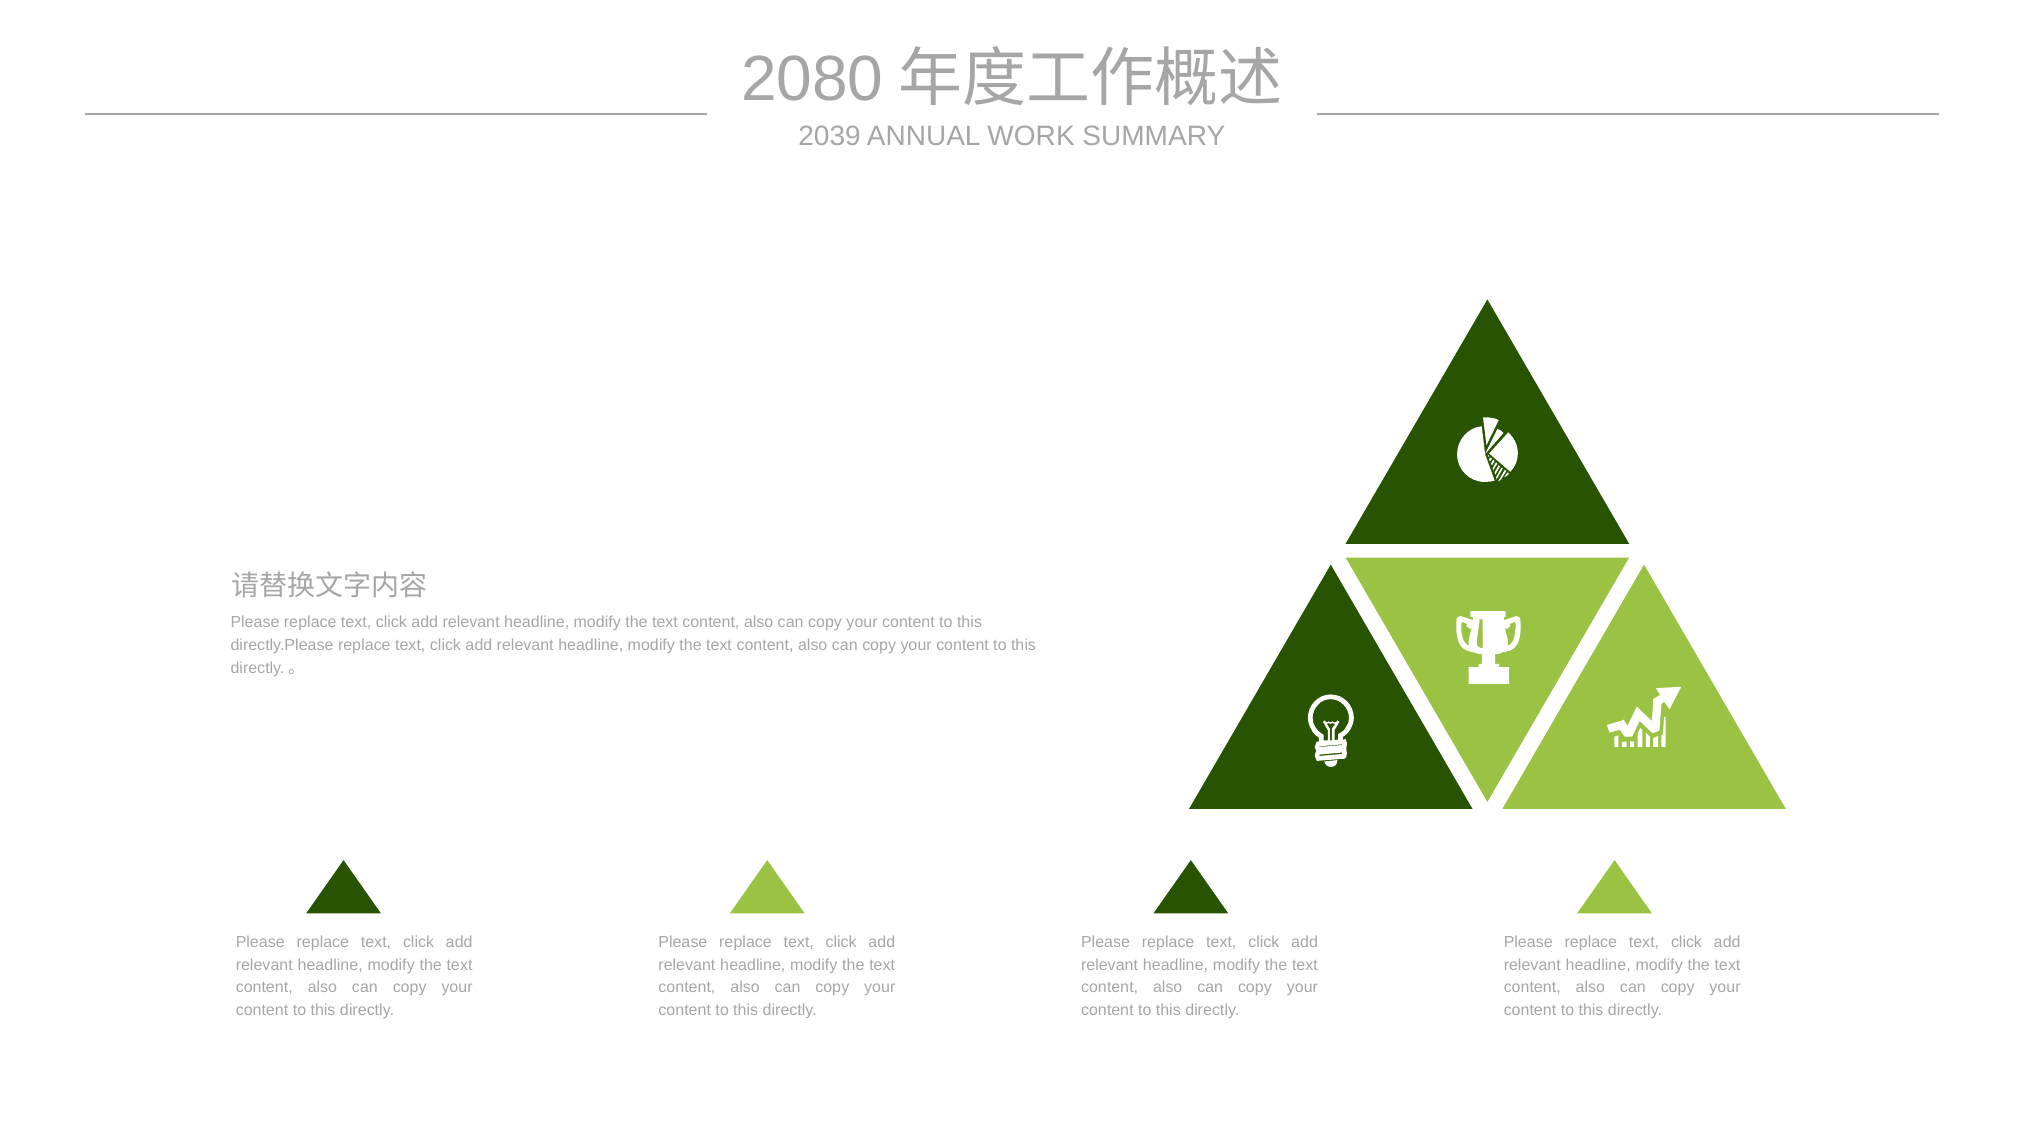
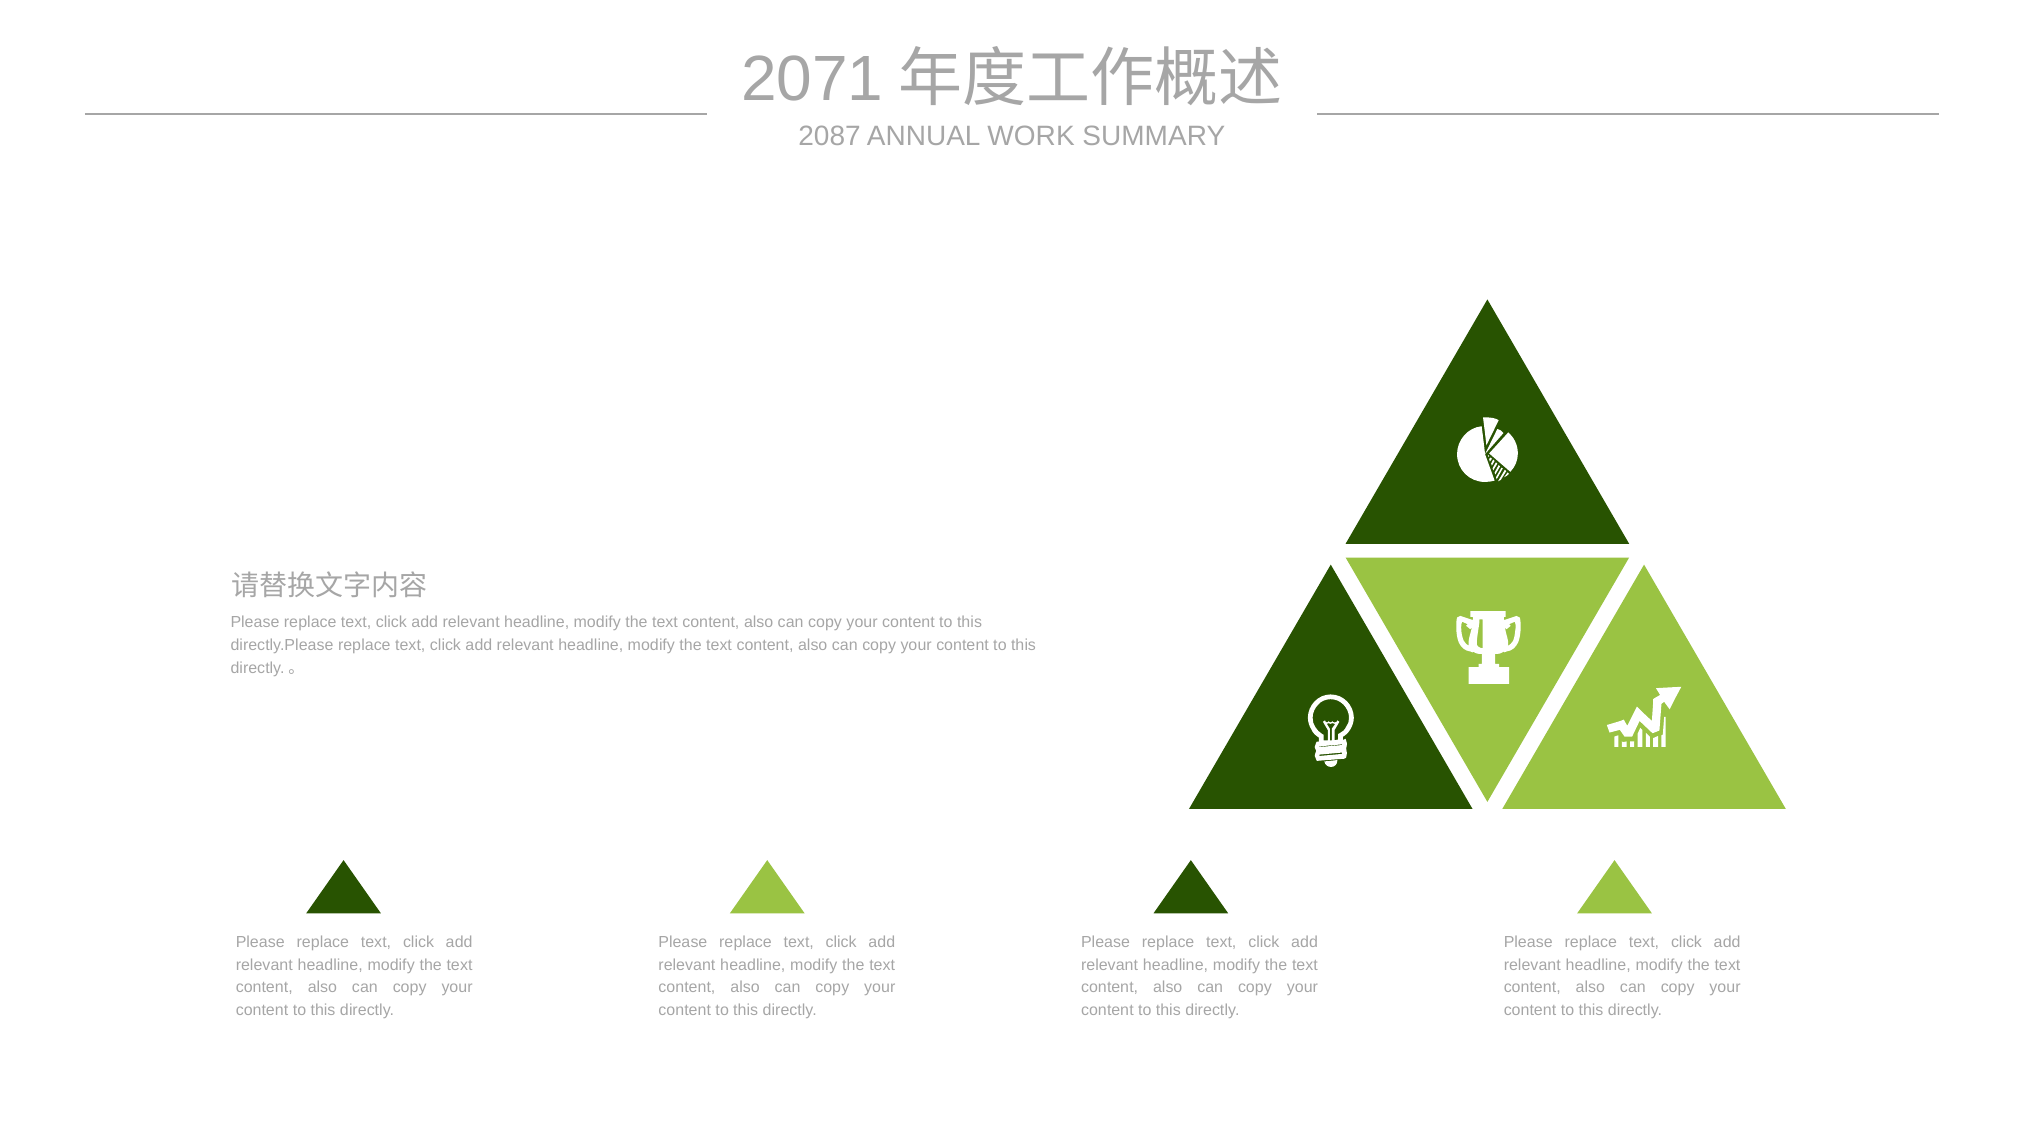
2080: 2080 -> 2071 (812, 80)
2039: 2039 -> 2087 (830, 136)
